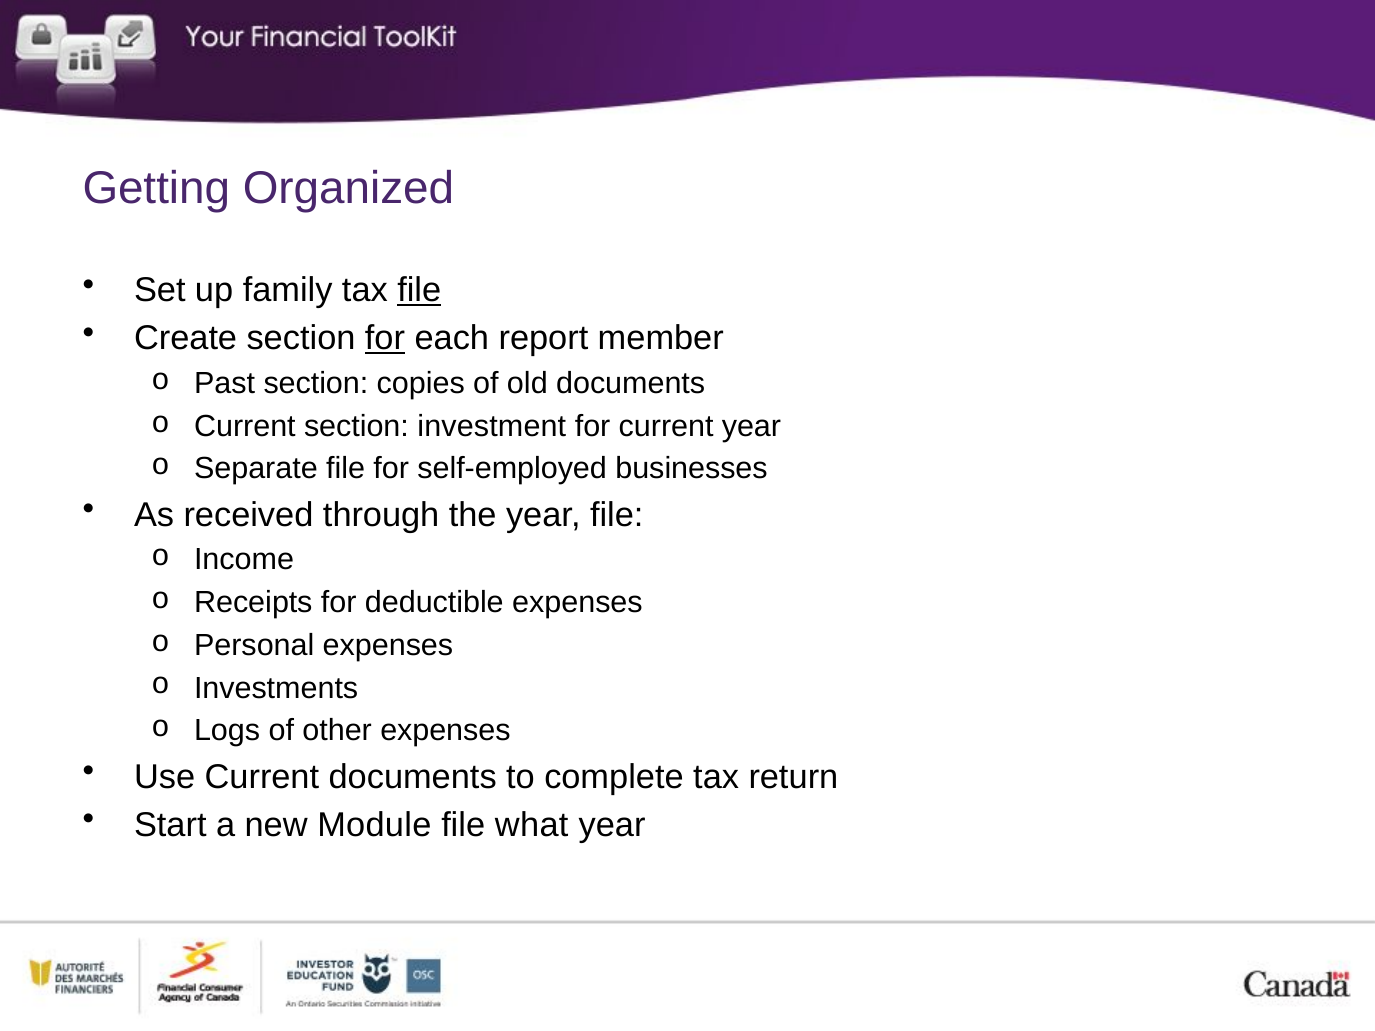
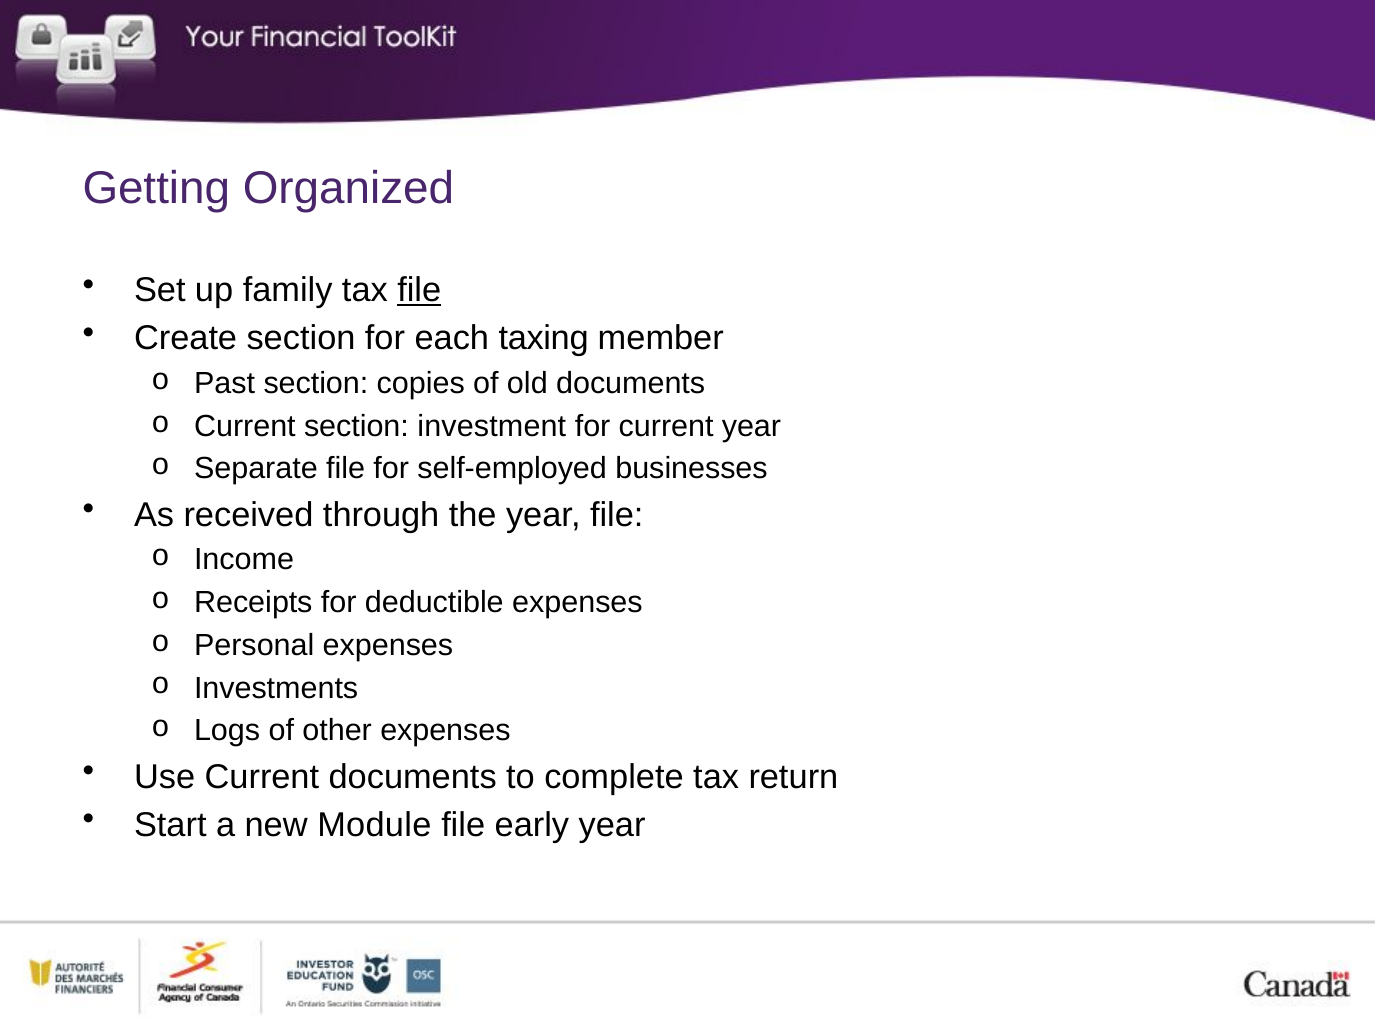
for underline: present -> none (385, 339)
report: report -> taxing (544, 339)
what: what -> early (532, 825)
